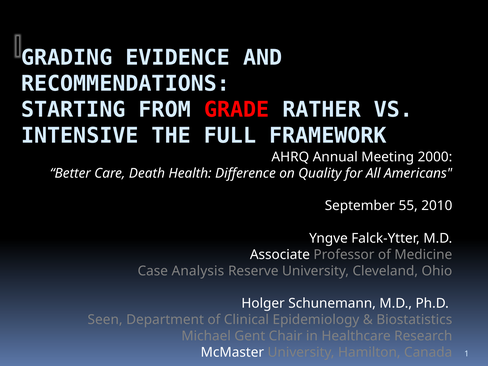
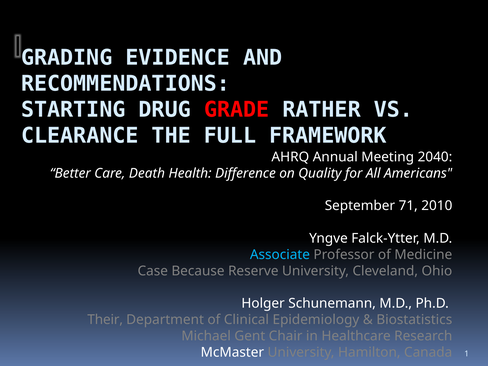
FROM: FROM -> DRUG (165, 110)
INTENSIVE: INTENSIVE -> CLEARANCE (80, 136)
2000: 2000 -> 2040 (435, 157)
55: 55 -> 71 (408, 206)
Associate colour: white -> light blue (280, 255)
Analysis: Analysis -> Because (198, 271)
Seen: Seen -> Their (105, 320)
